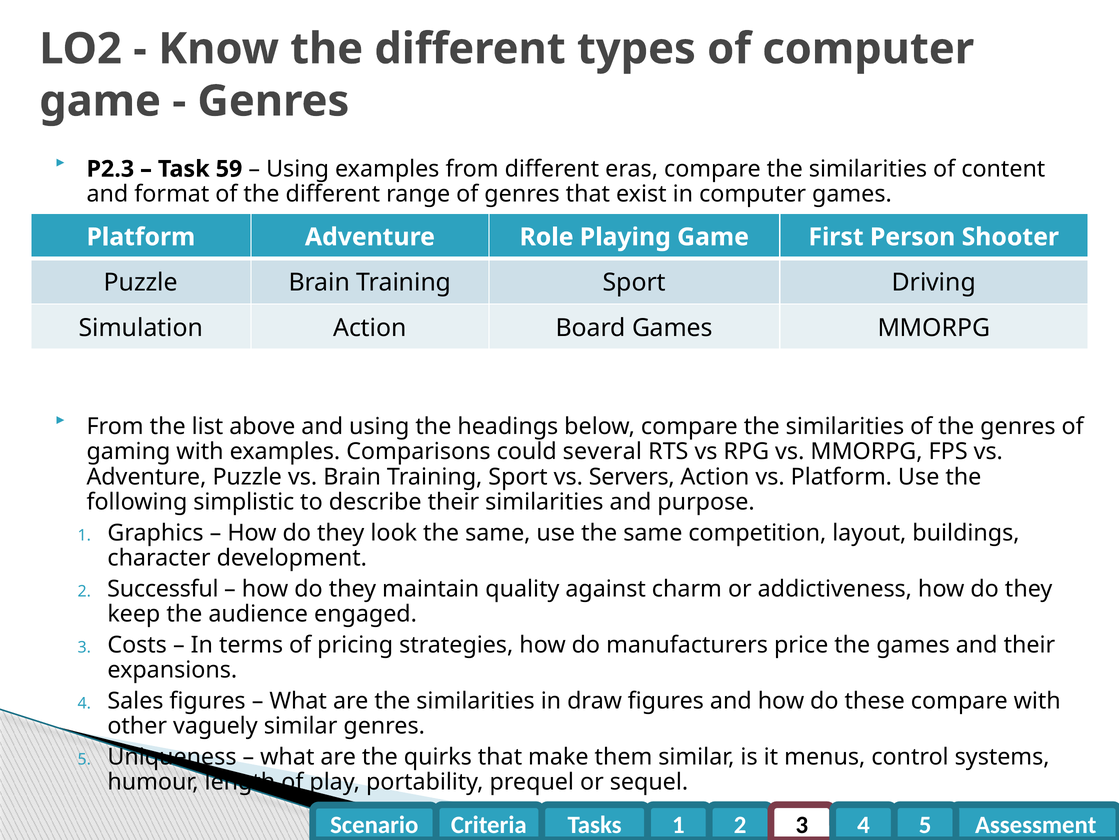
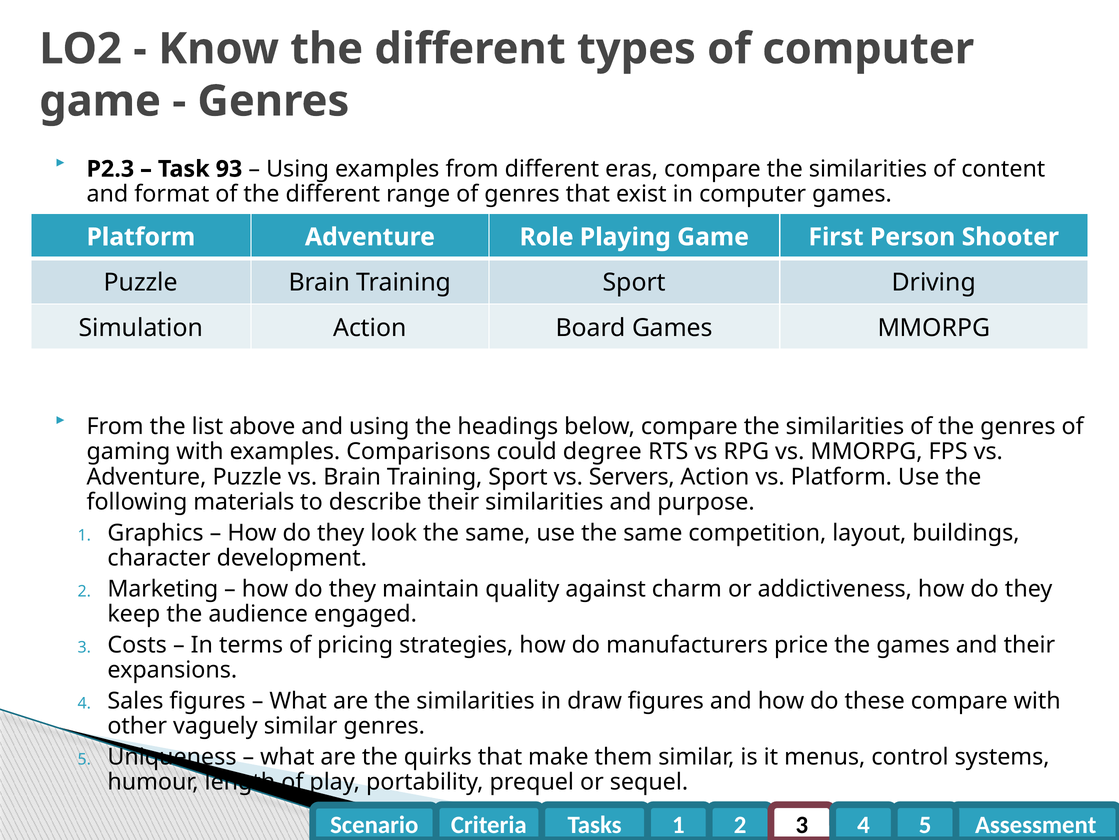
59: 59 -> 93 (229, 169)
several: several -> degree (602, 451)
simplistic: simplistic -> materials (244, 502)
Successful: Successful -> Marketing (163, 588)
